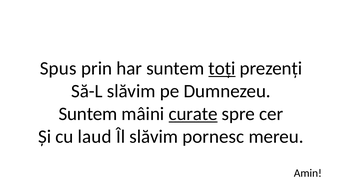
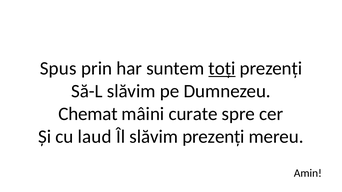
Suntem: Suntem -> Chemat (88, 114)
curate underline: present -> none (193, 114)
slăvim pornesc: pornesc -> prezenți (213, 137)
